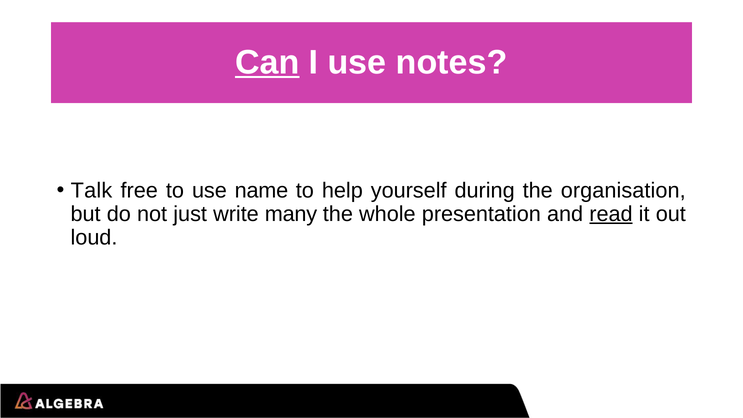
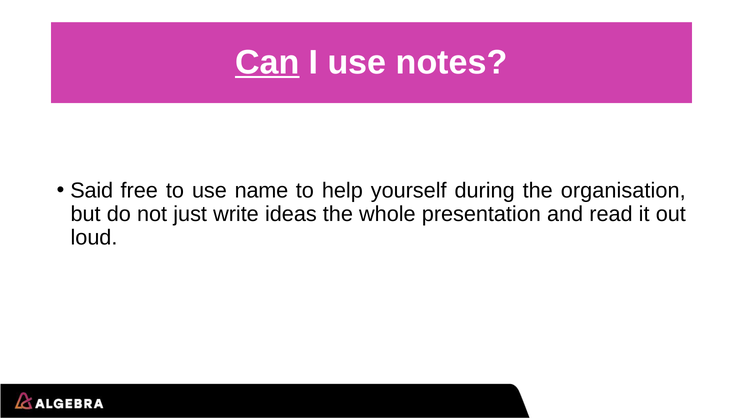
Talk: Talk -> Said (92, 191)
many: many -> ideas (291, 214)
read underline: present -> none (611, 214)
